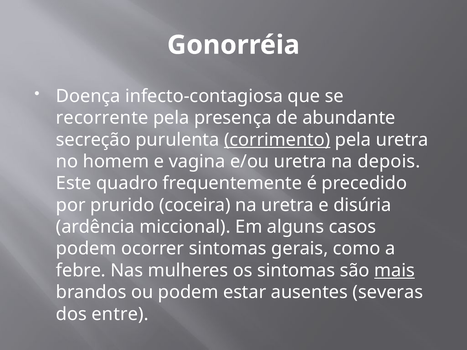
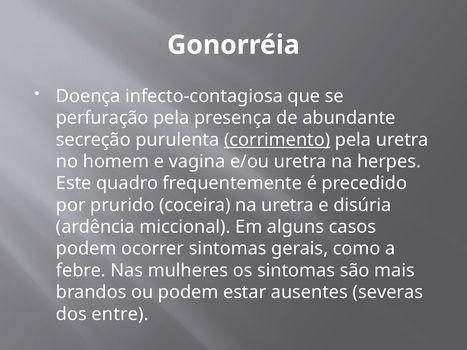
recorrente: recorrente -> perfuração (102, 118)
depois: depois -> herpes (389, 162)
mais underline: present -> none (395, 271)
